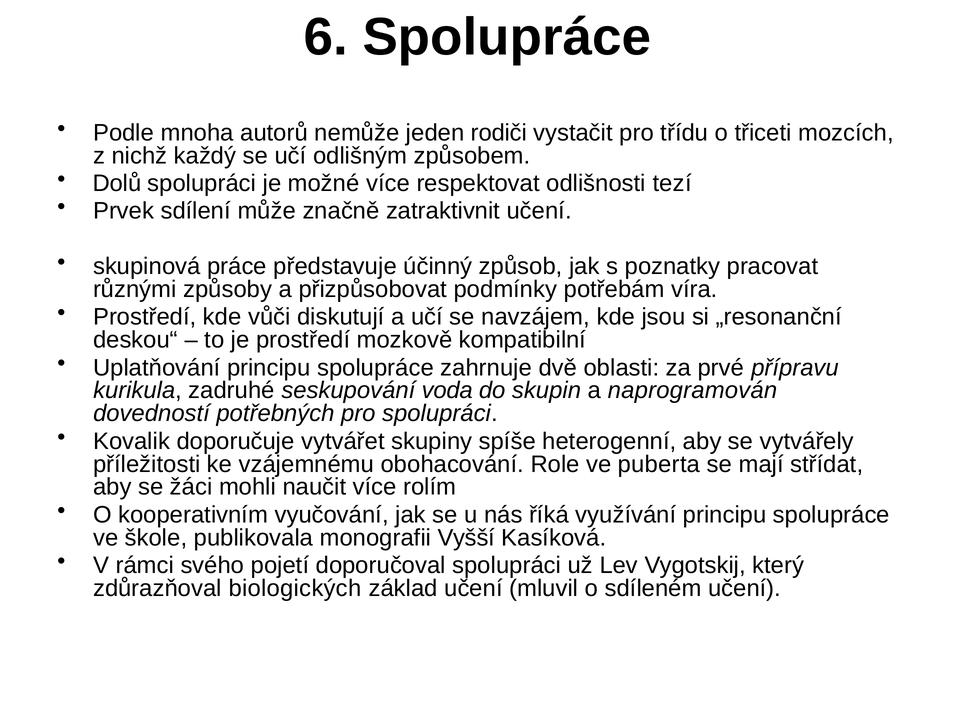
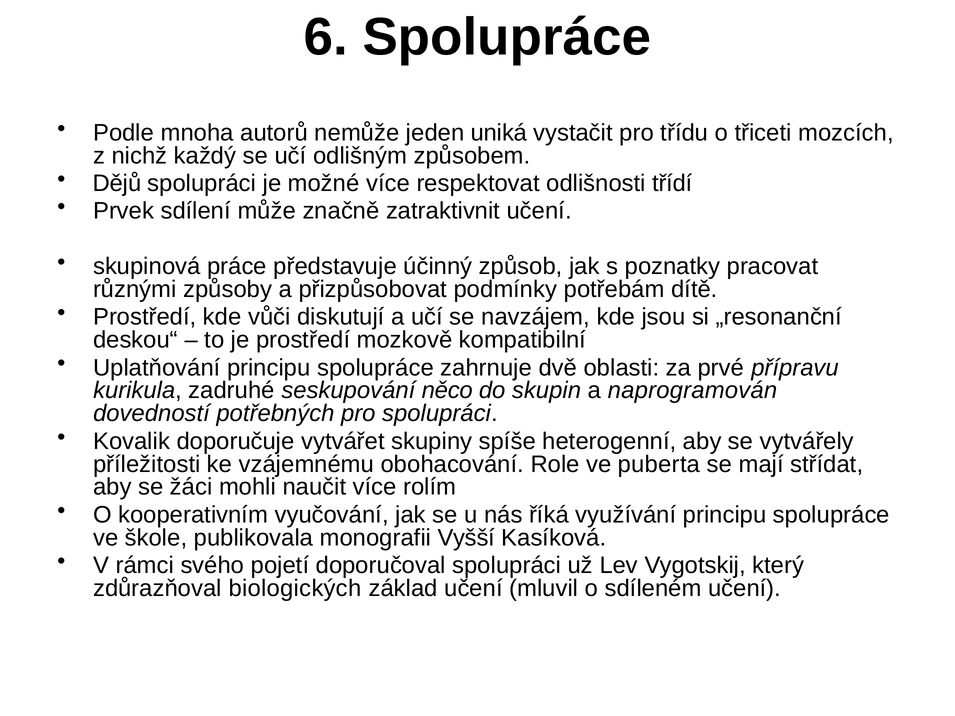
rodiči: rodiči -> uniká (499, 133)
Dolů: Dolů -> Dějů (117, 183)
tezí: tezí -> třídí (672, 183)
víra: víra -> dítě (694, 289)
voda: voda -> něco (447, 391)
